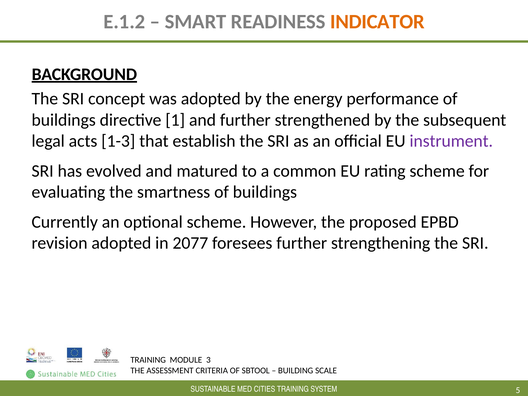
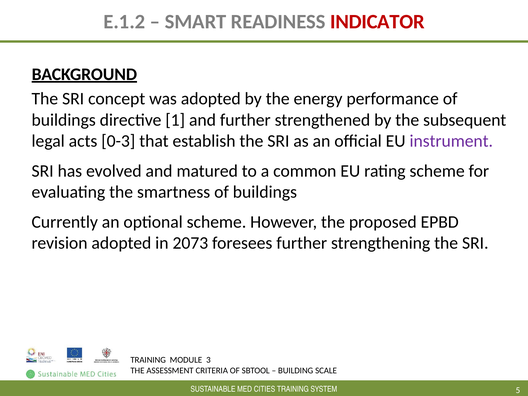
INDICATOR colour: orange -> red (377, 22)
1-3: 1-3 -> 0-3 (118, 141)
2077: 2077 -> 2073 (190, 243)
